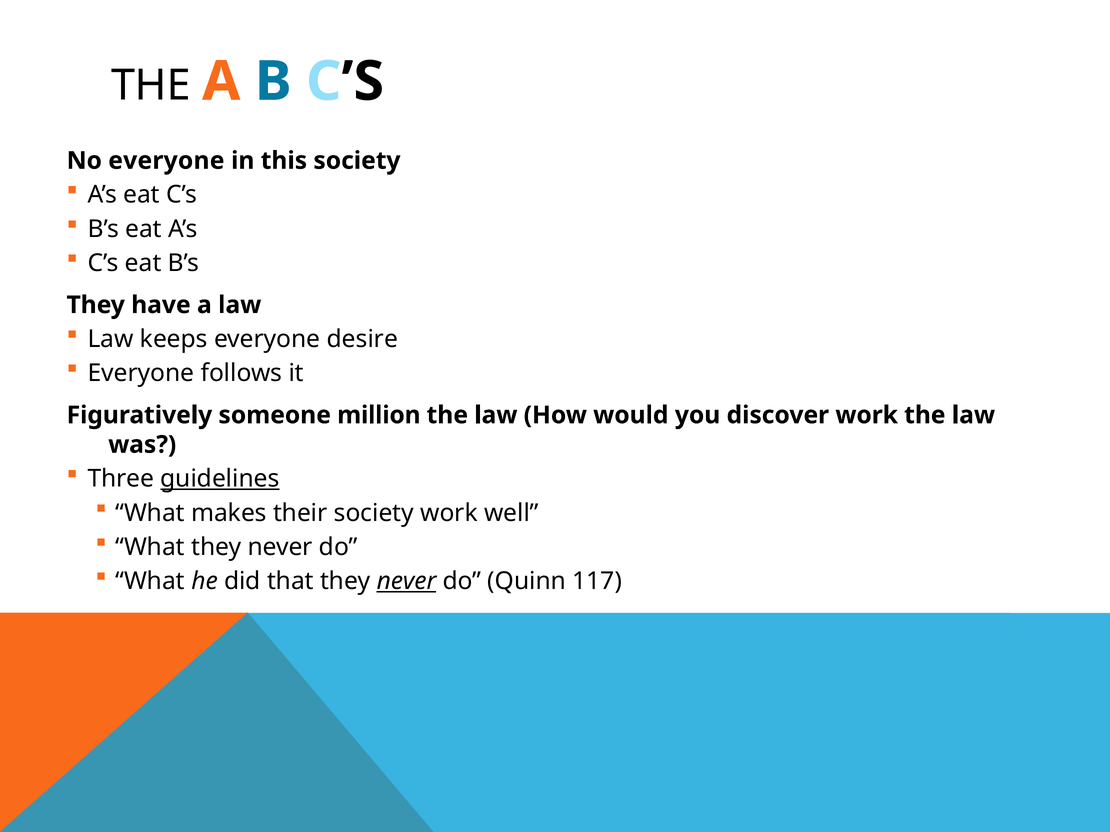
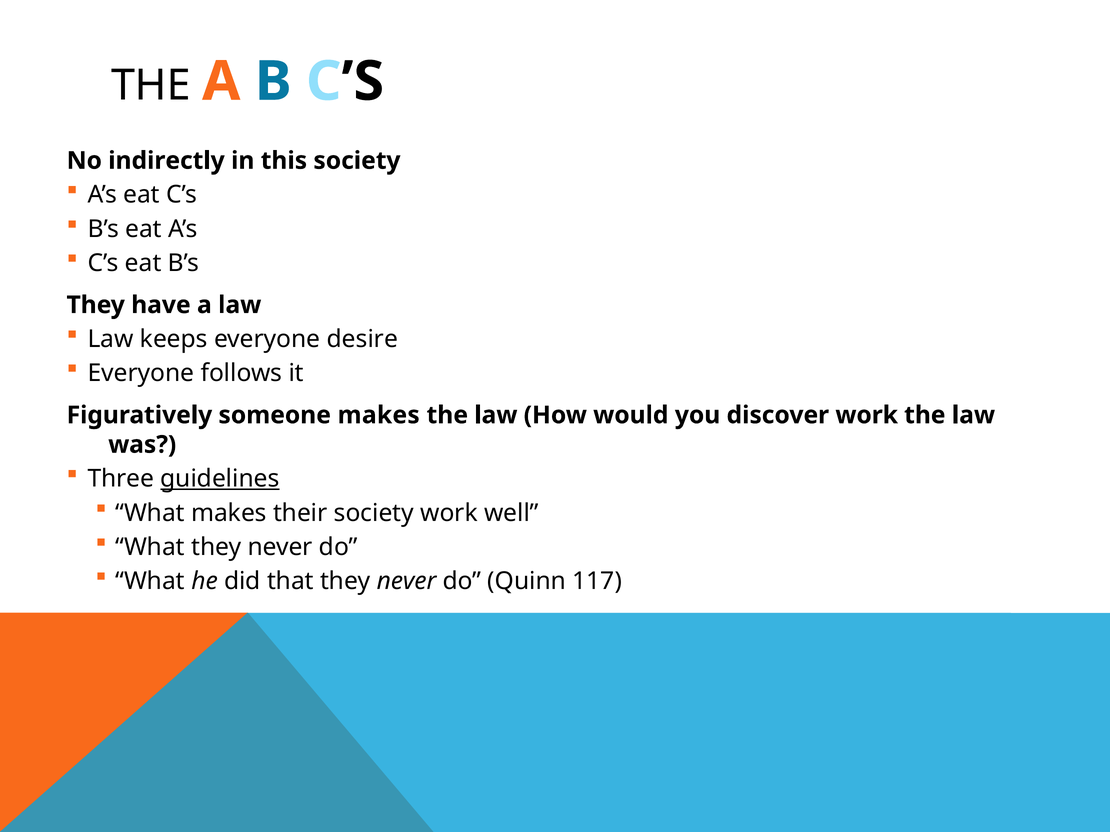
No everyone: everyone -> indirectly (166, 161)
someone million: million -> makes (379, 415)
never underline: present -> none (406, 582)
